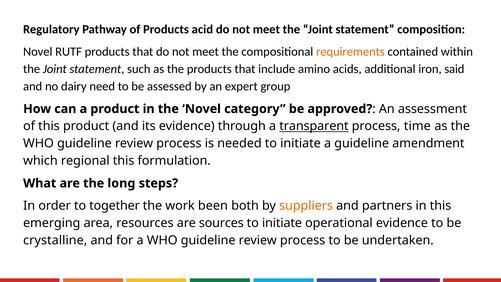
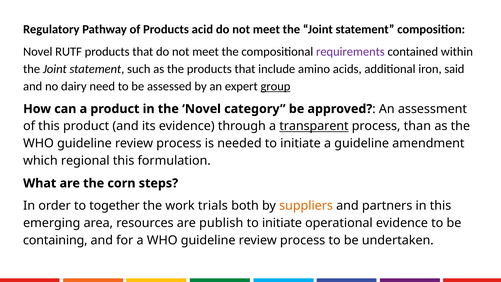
requirements colour: orange -> purple (350, 52)
group underline: none -> present (275, 86)
time: time -> than (417, 126)
long: long -> corn (121, 183)
been: been -> trials (213, 206)
sources: sources -> publish (221, 223)
crystalline: crystalline -> containing (55, 240)
